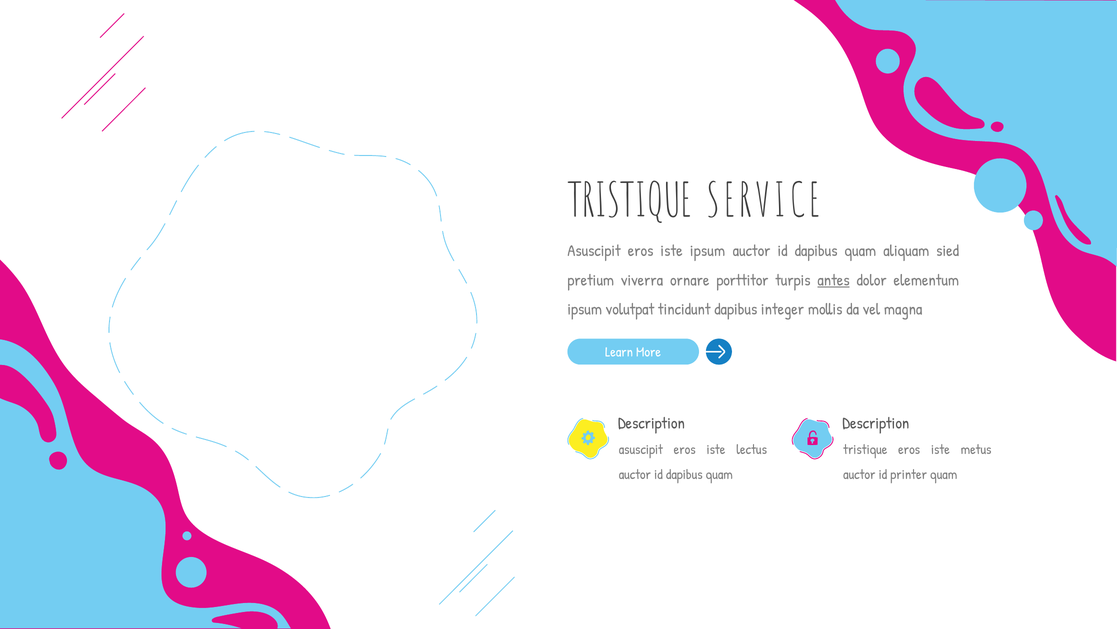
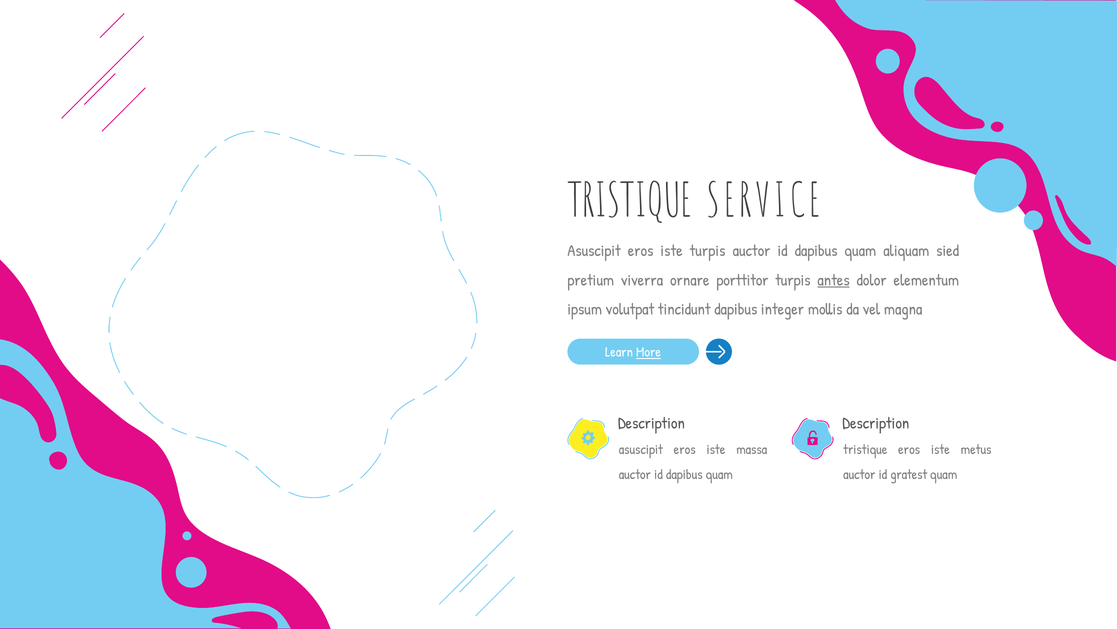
iste ipsum: ipsum -> turpis (708, 251)
More underline: none -> present (649, 352)
lectus: lectus -> massa (752, 449)
printer: printer -> gratest (909, 474)
